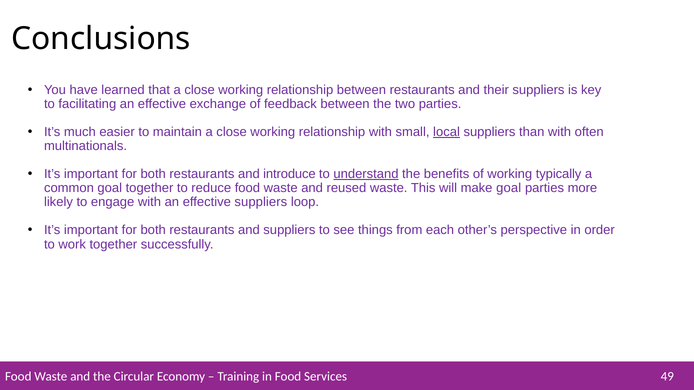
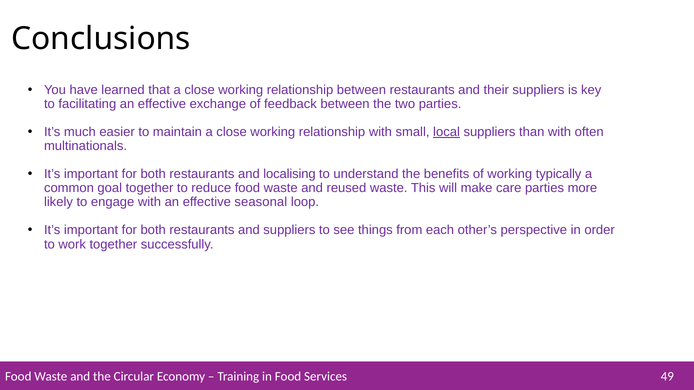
introduce: introduce -> localising (289, 174)
understand underline: present -> none (366, 174)
make goal: goal -> care (509, 188)
effective suppliers: suppliers -> seasonal (261, 202)
